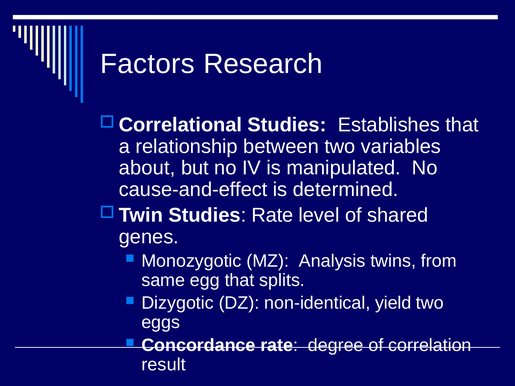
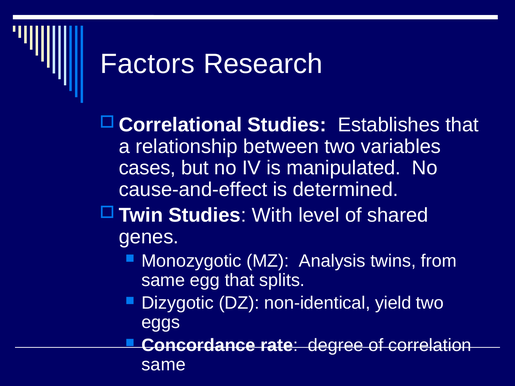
about: about -> cases (147, 168)
Studies Rate: Rate -> With (272, 215)
result: result -> same (164, 365)
